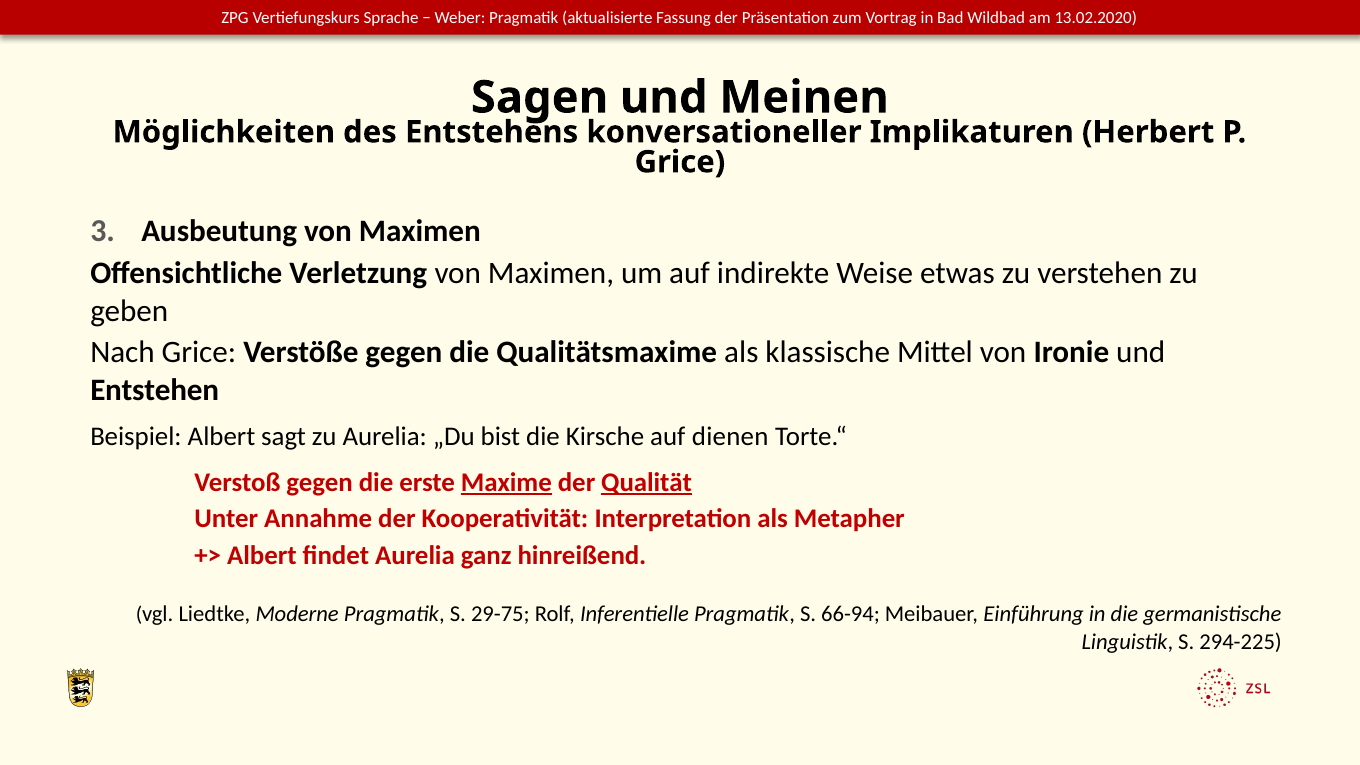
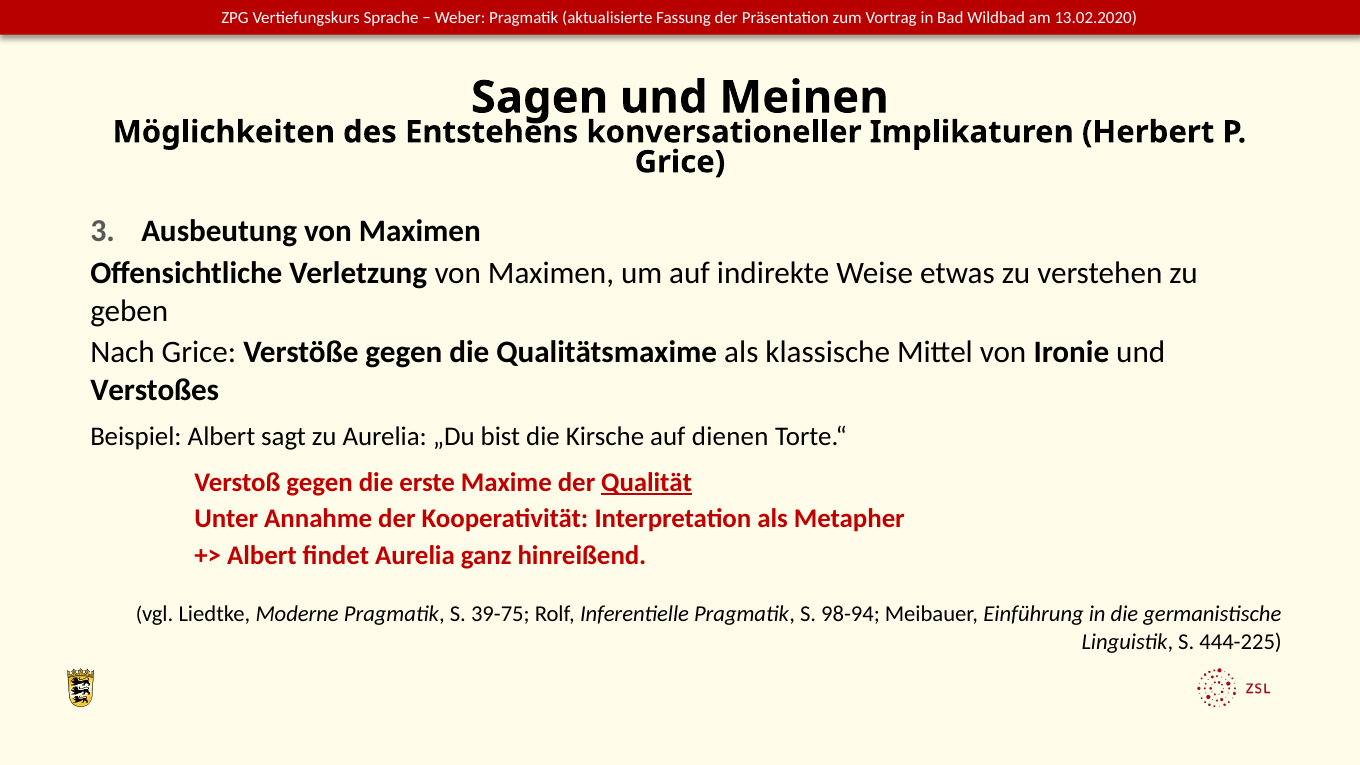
Entstehen: Entstehen -> Verstoßes (155, 390)
Maxime underline: present -> none (506, 482)
29-75: 29-75 -> 39-75 (500, 614)
66-94: 66-94 -> 98-94 (851, 614)
294-225: 294-225 -> 444-225 (1241, 642)
